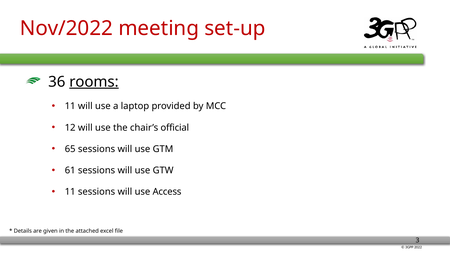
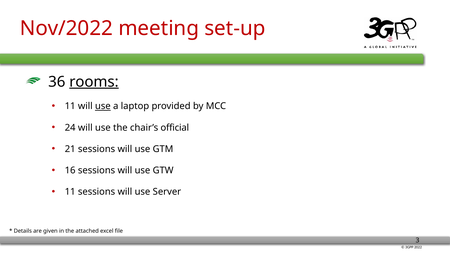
use underline: none -> present (103, 106)
12: 12 -> 24 (70, 128)
65: 65 -> 21 (70, 149)
61: 61 -> 16 (70, 170)
Access: Access -> Server (167, 192)
